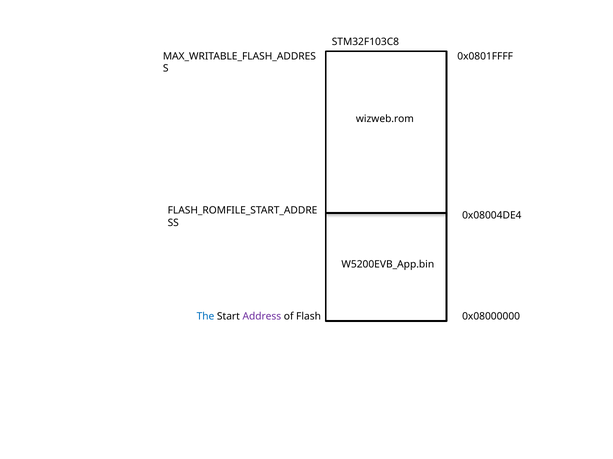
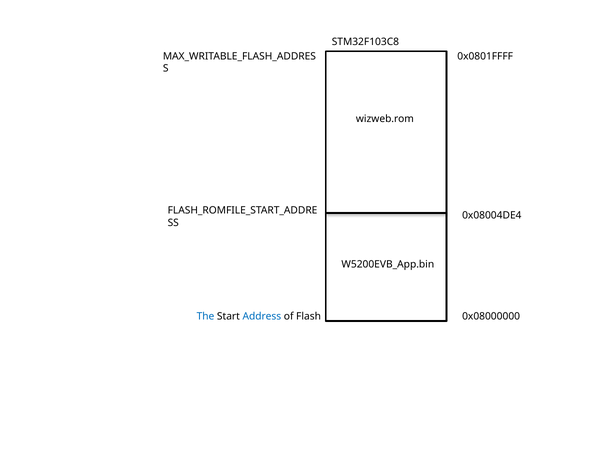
Address colour: purple -> blue (262, 317)
